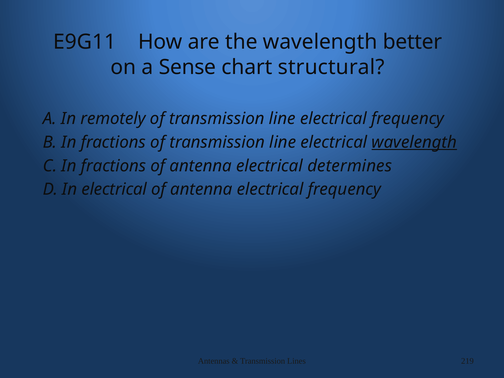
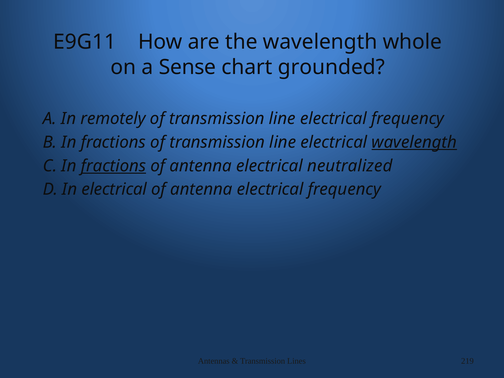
better: better -> whole (412, 42)
structural: structural -> grounded (331, 67)
fractions underline: none -> present (113, 166)
determines: determines -> neutralized (350, 166)
